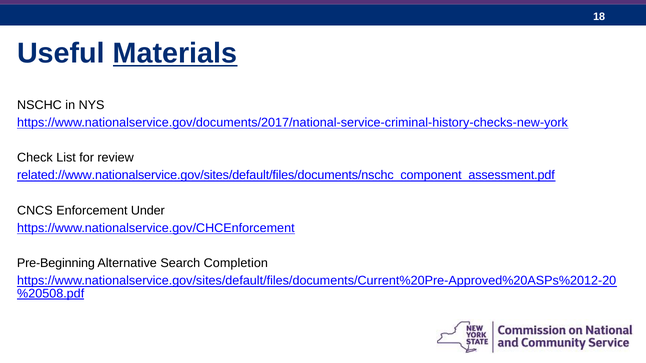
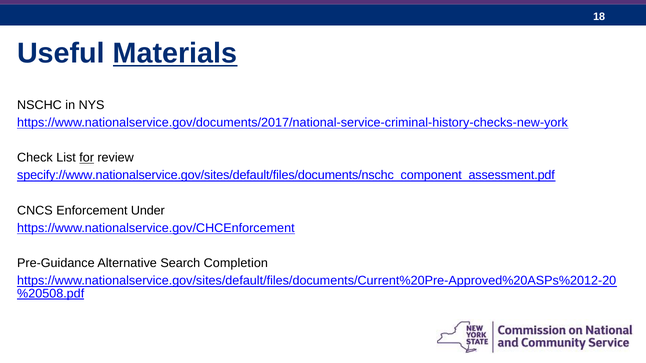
for underline: none -> present (87, 158)
related://www.nationalservice.gov/sites/default/files/documents/nschc_component_assessment.pdf: related://www.nationalservice.gov/sites/default/files/documents/nschc_component_assessment.pdf -> specify://www.nationalservice.gov/sites/default/files/documents/nschc_component_assessment.pdf (286, 176)
Pre-Beginning: Pre-Beginning -> Pre-Guidance (56, 264)
